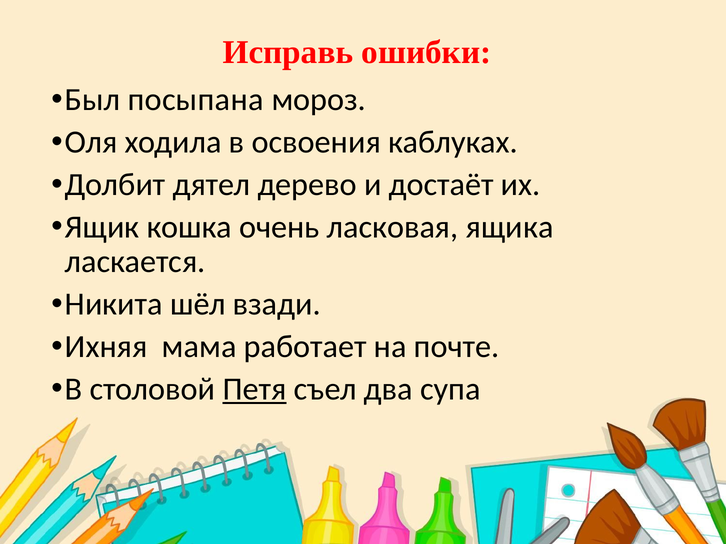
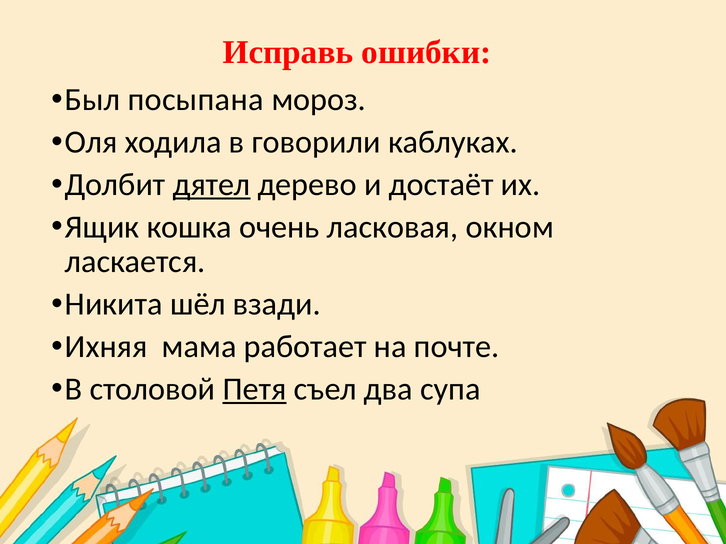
освоения: освоения -> говорили (316, 142)
дятел underline: none -> present (212, 185)
ящика: ящика -> окном (510, 227)
